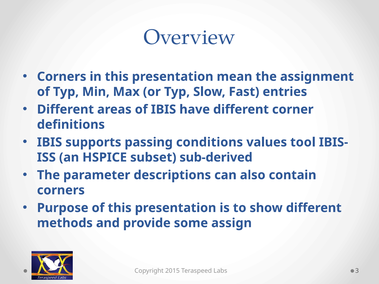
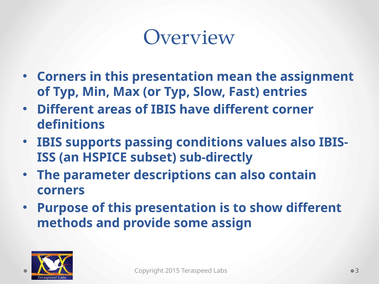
values tool: tool -> also (303, 142)
sub-derived: sub-derived -> sub-directly (216, 158)
